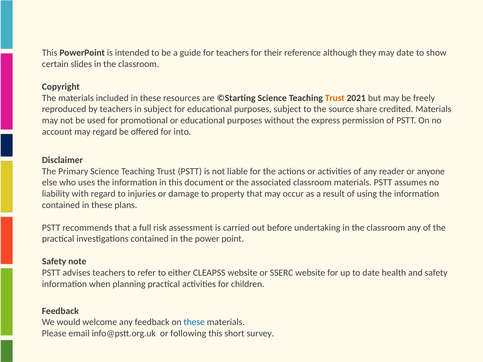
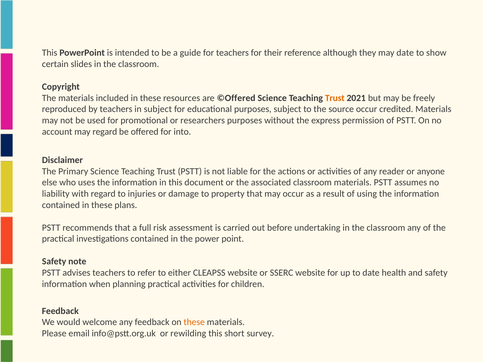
©Starting: ©Starting -> ©Offered (236, 98)
source share: share -> occur (367, 109)
or educational: educational -> researchers (203, 121)
these colour: blue -> orange (194, 322)
following: following -> rewilding (188, 334)
